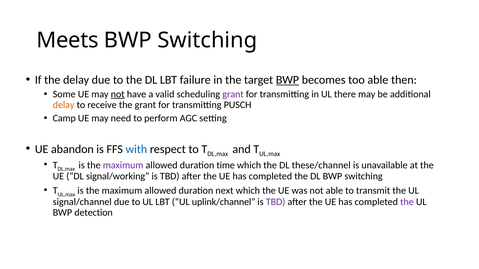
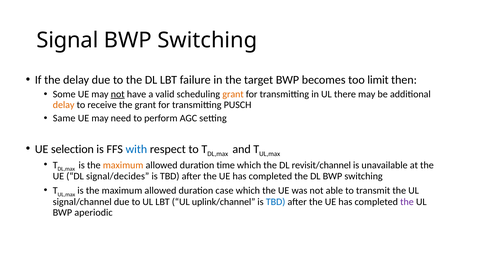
Meets: Meets -> Signal (67, 40)
BWP underline: present -> none (287, 80)
too able: able -> limit (378, 80)
grant colour: purple -> orange (233, 94)
Camp: Camp -> Same (64, 118)
abandon: abandon -> selection (72, 150)
maximum colour: purple -> orange (123, 165)
these/channel: these/channel -> revisit/channel (321, 165)
signal/working: signal/working -> signal/decides (118, 177)
next: next -> case (224, 191)
TBD colour: purple -> blue (276, 202)
detection: detection -> aperiodic (94, 213)
